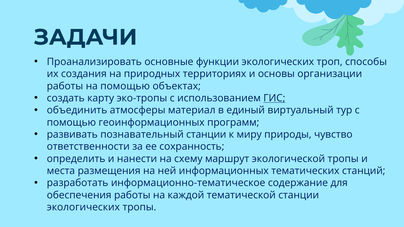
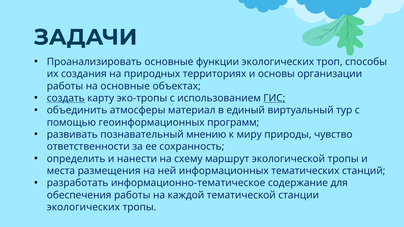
на помощью: помощью -> основные (125, 86)
создать underline: none -> present (66, 98)
познавательный станции: станции -> мнению (206, 135)
